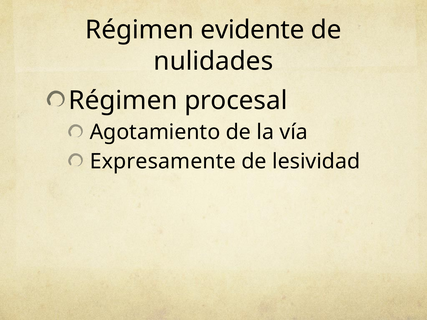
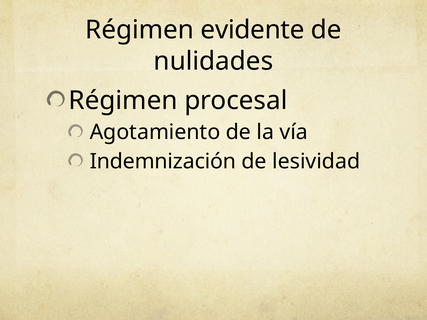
Expresamente: Expresamente -> Indemnización (163, 162)
